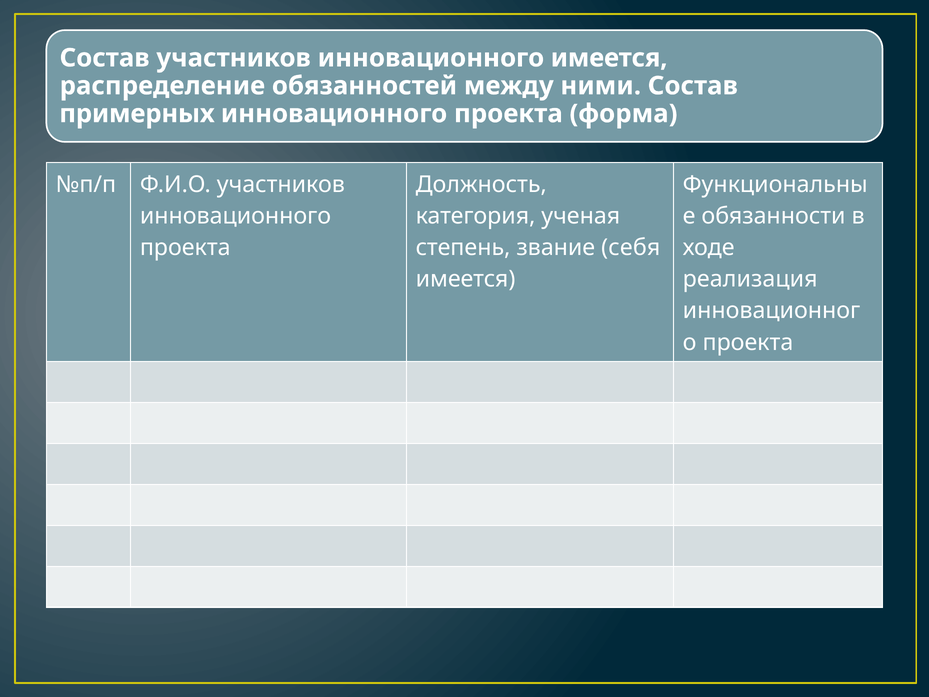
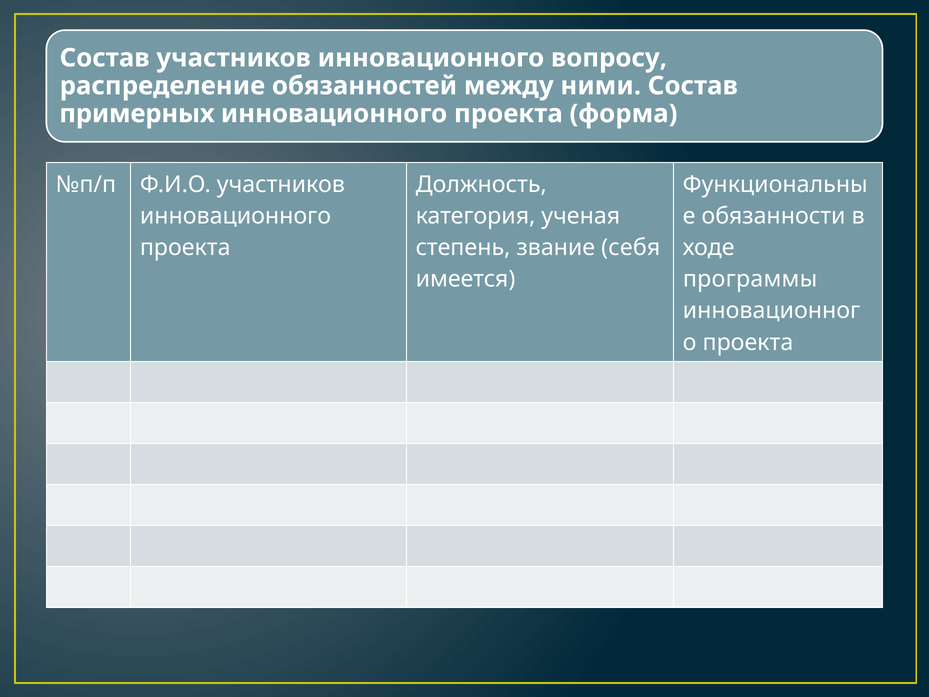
инновационного имеется: имеется -> вопросу (609, 58)
реализация: реализация -> программы (750, 279)
